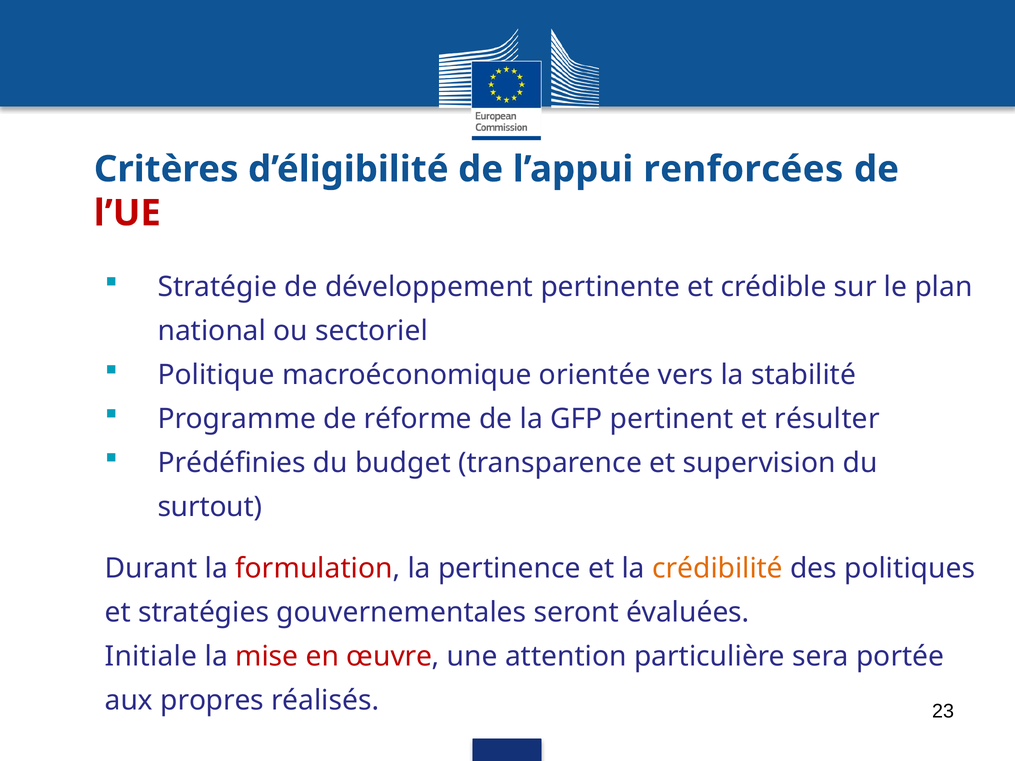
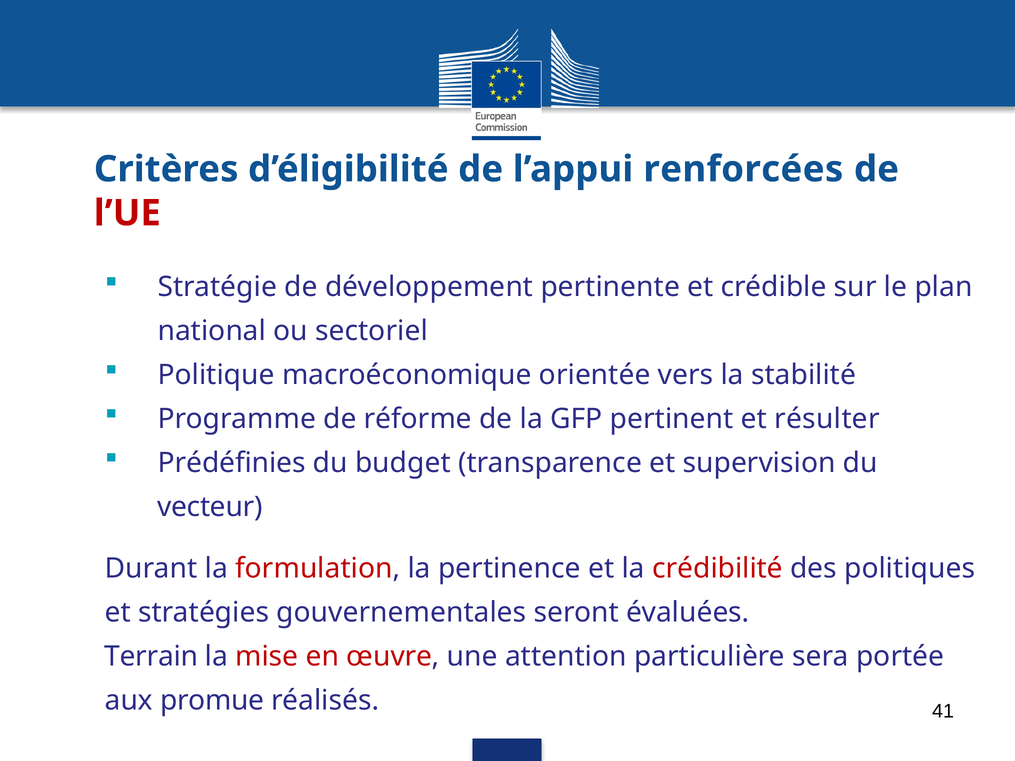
surtout: surtout -> vecteur (210, 507)
crédibilité colour: orange -> red (718, 568)
Initiale: Initiale -> Terrain (151, 656)
propres: propres -> promue (212, 700)
23: 23 -> 41 (943, 712)
